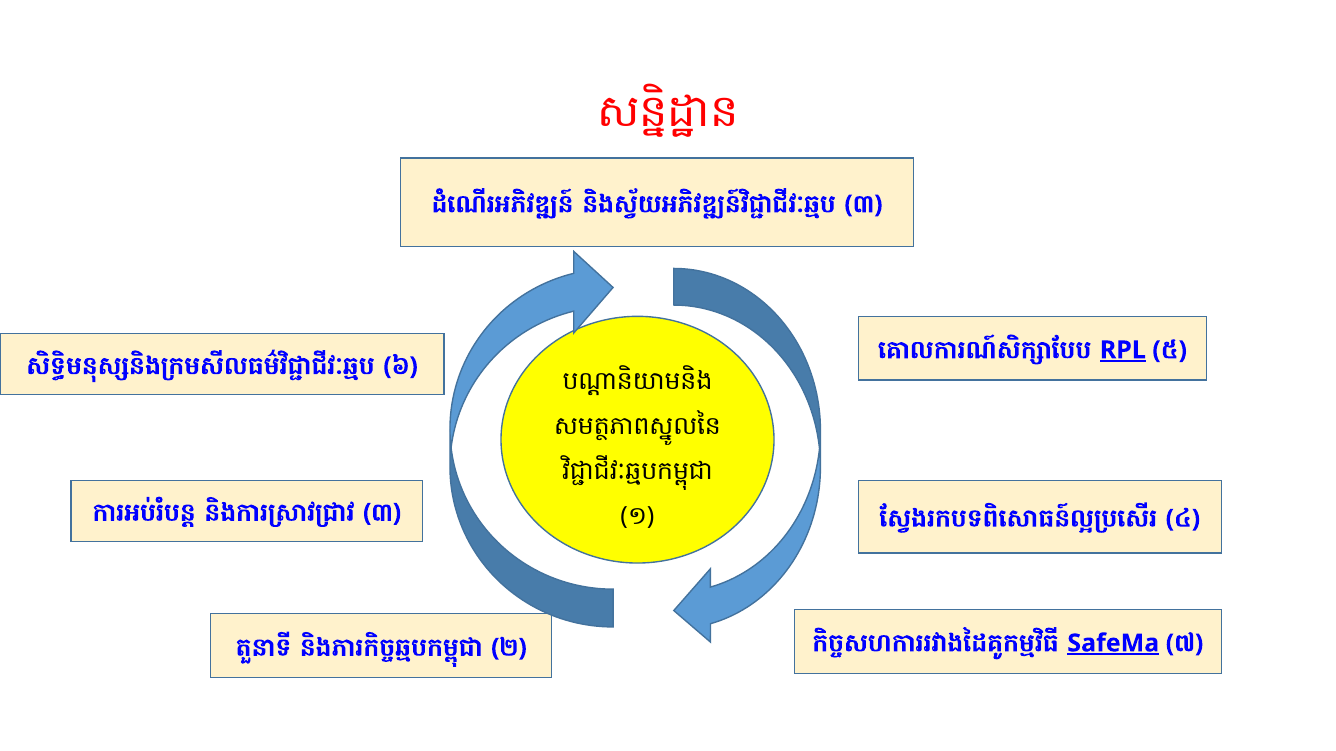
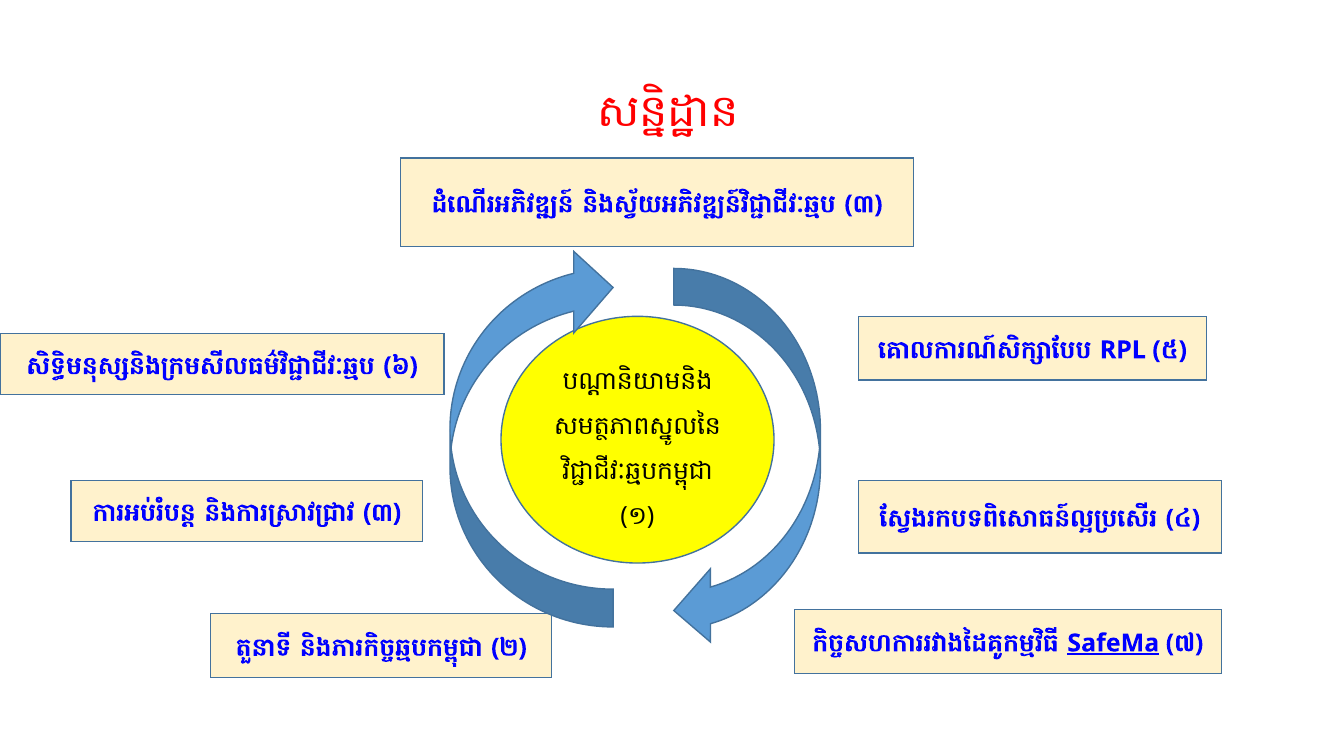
RPL underline: present -> none (1123, 350)
